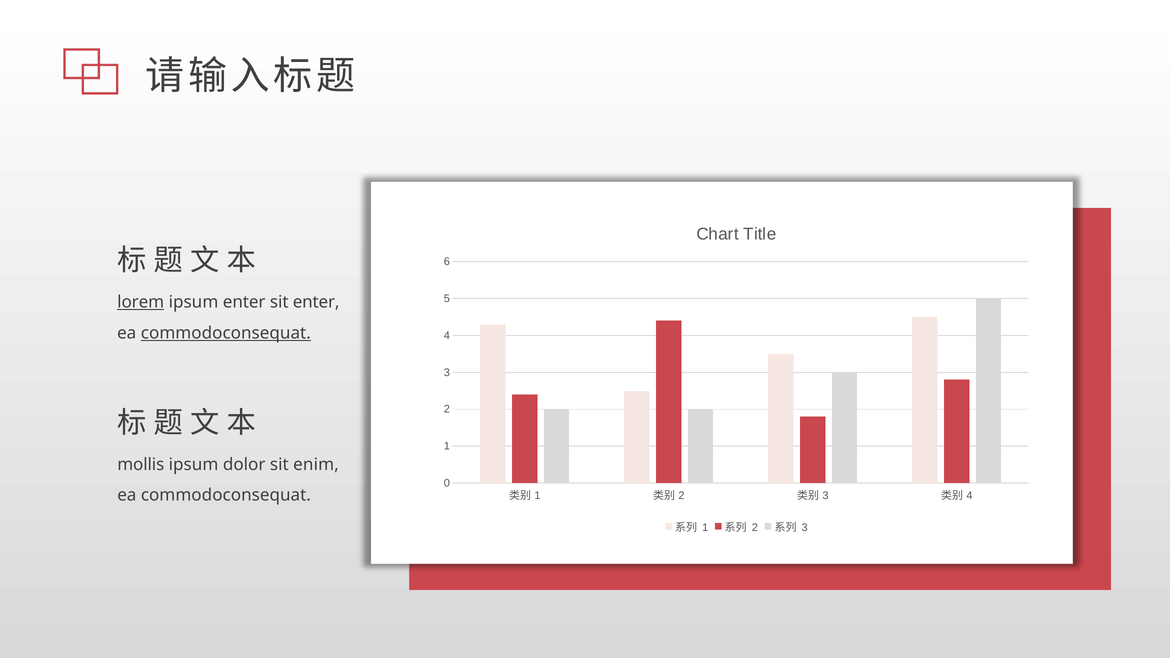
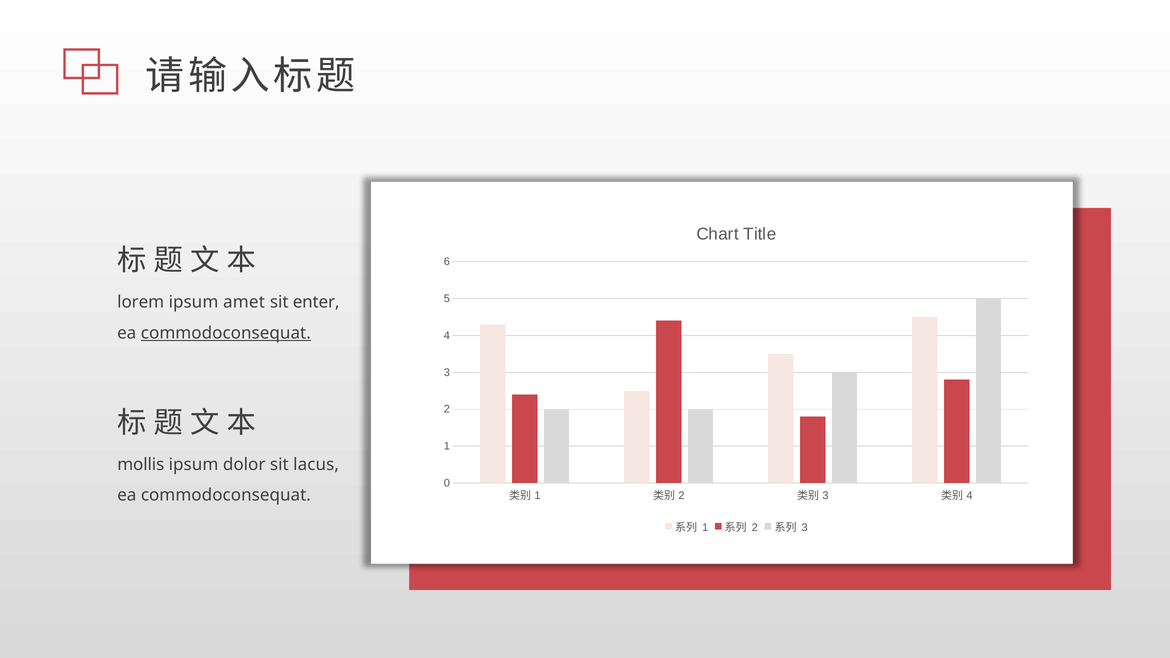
lorem underline: present -> none (141, 302)
ipsum enter: enter -> amet (244, 302)
enim: enim -> lacus (316, 465)
